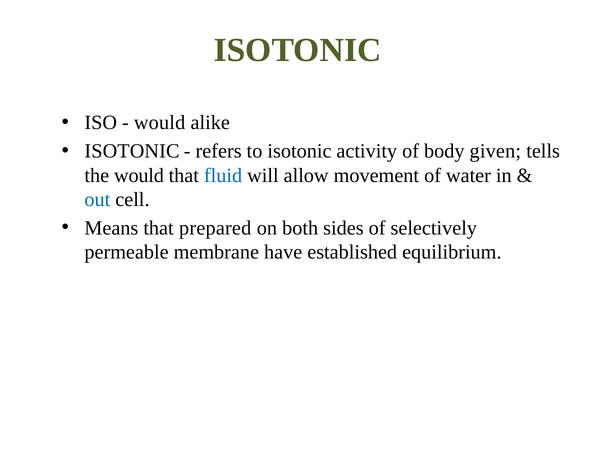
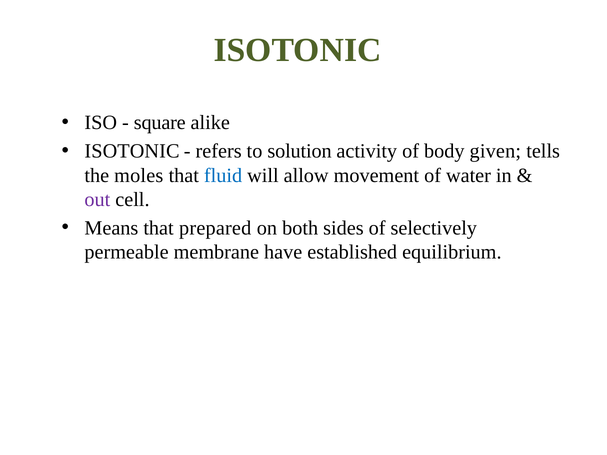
would: would -> square (160, 123)
to isotonic: isotonic -> solution (300, 151)
the would: would -> moles (139, 175)
out colour: blue -> purple (97, 200)
